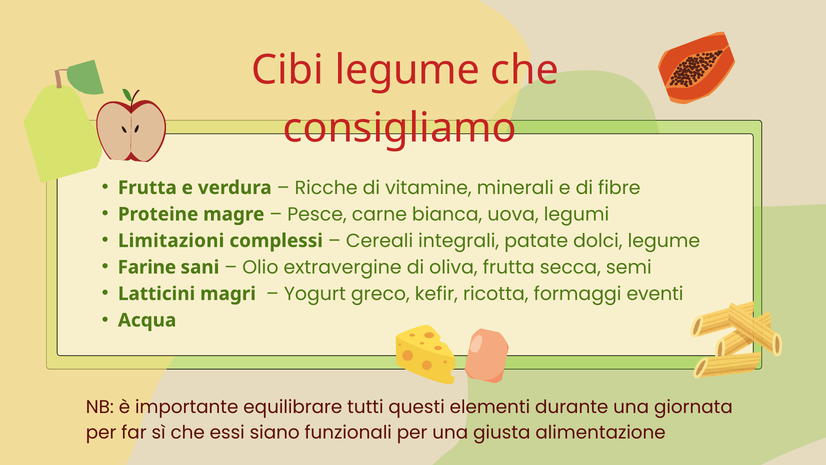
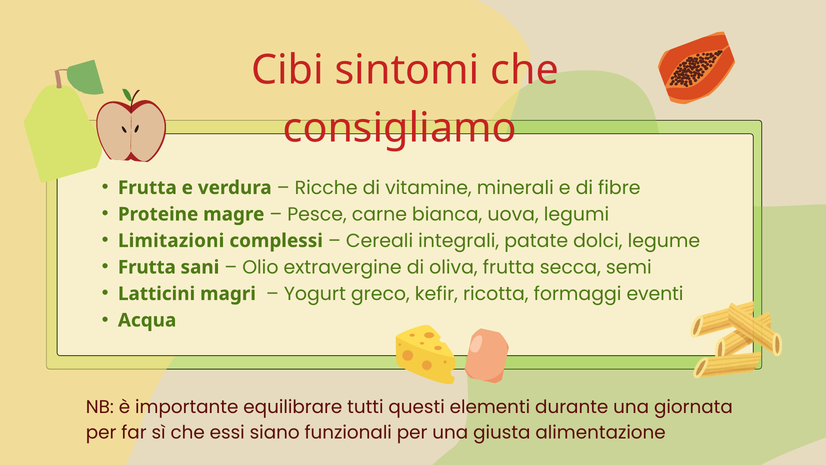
Cibi legume: legume -> sintomi (407, 70)
Farine: Farine -> Frutta (147, 267)
